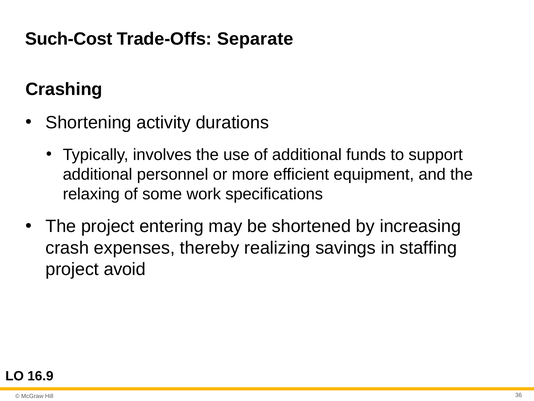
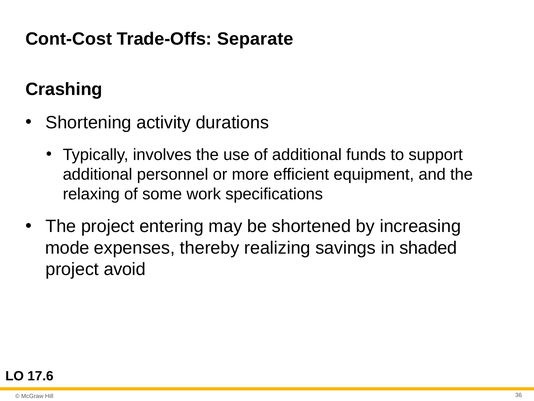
Such-Cost: Such-Cost -> Cont-Cost (69, 39)
crash: crash -> mode (67, 248)
staffing: staffing -> shaded (428, 248)
16.9: 16.9 -> 17.6 (40, 375)
